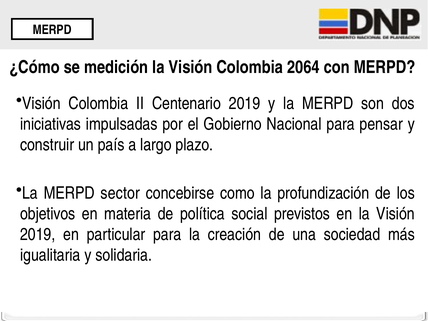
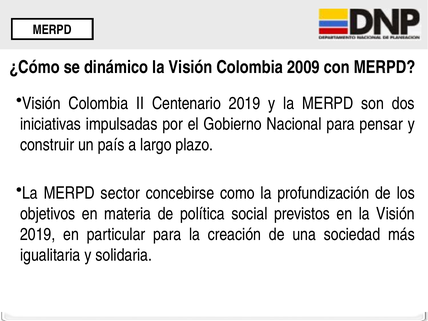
medición: medición -> dinámico (116, 67)
2064: 2064 -> 2009 (303, 67)
